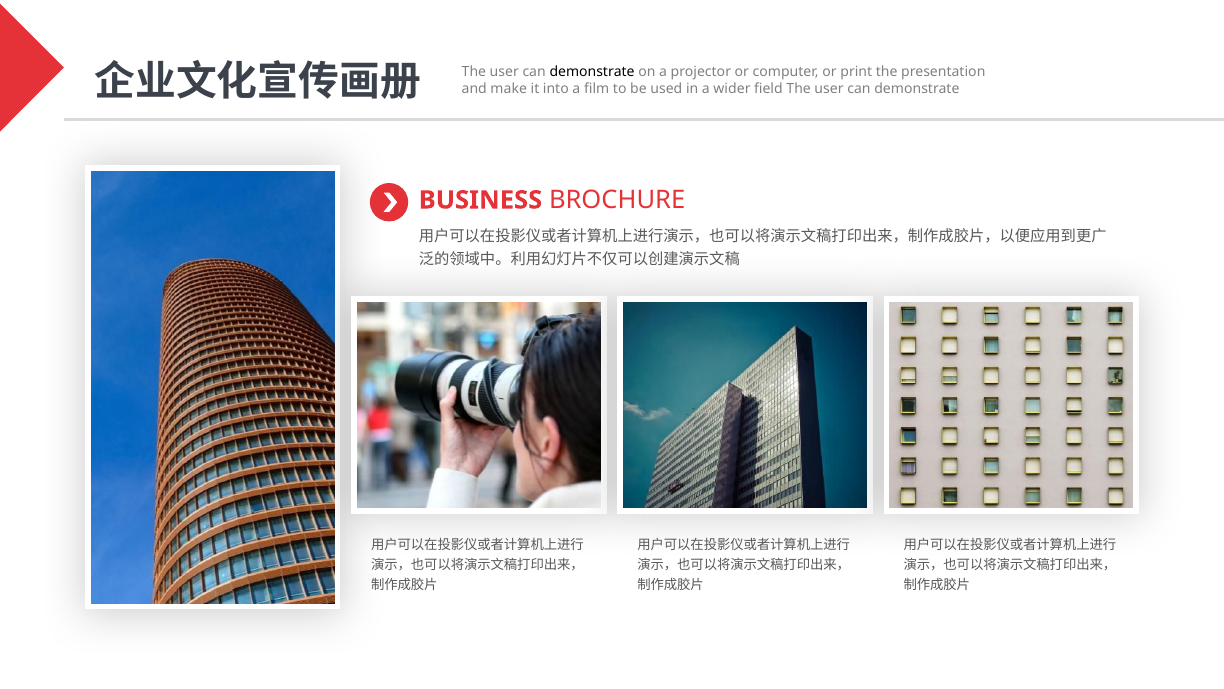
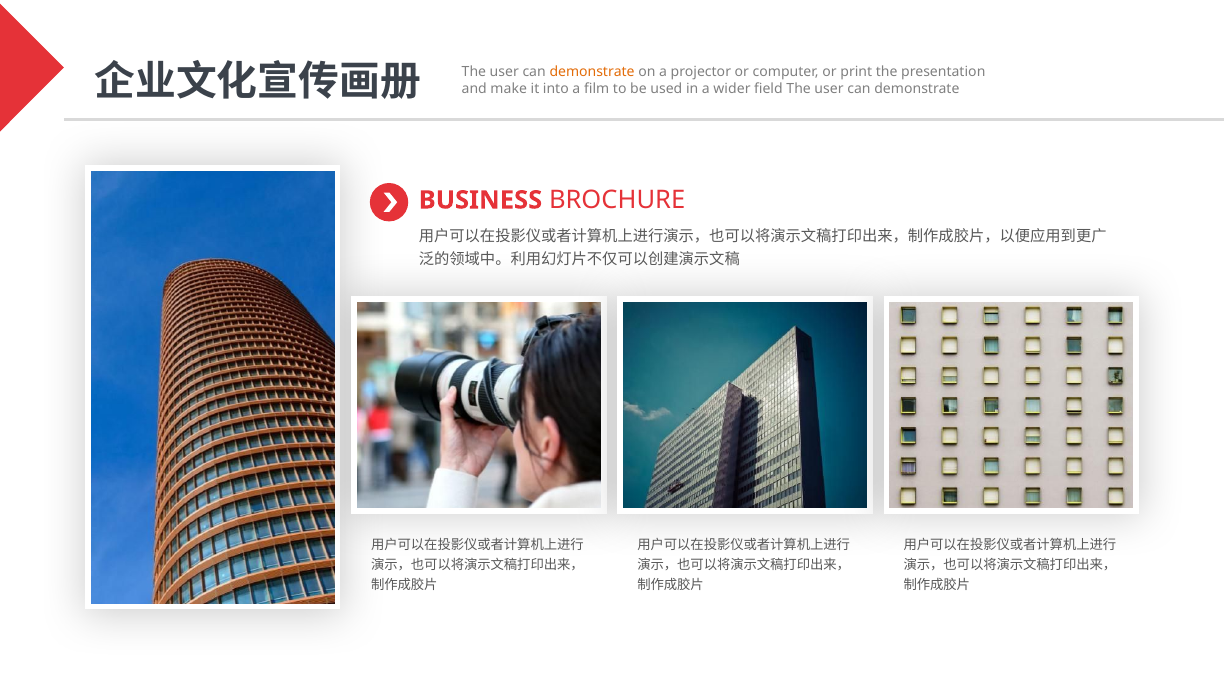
demonstrate colour: black -> orange (592, 72)
